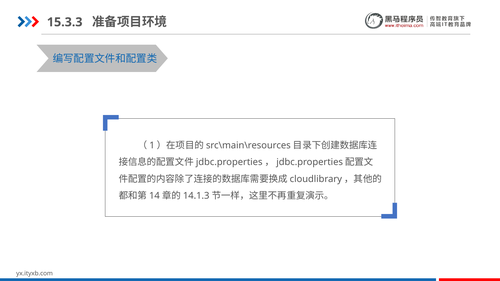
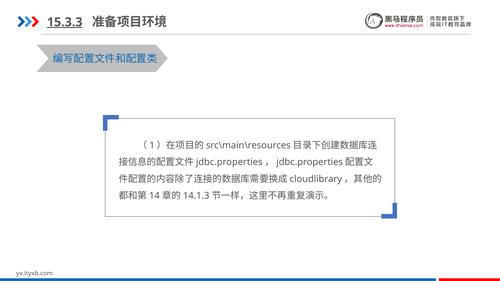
15.3.3 underline: none -> present (65, 22)
